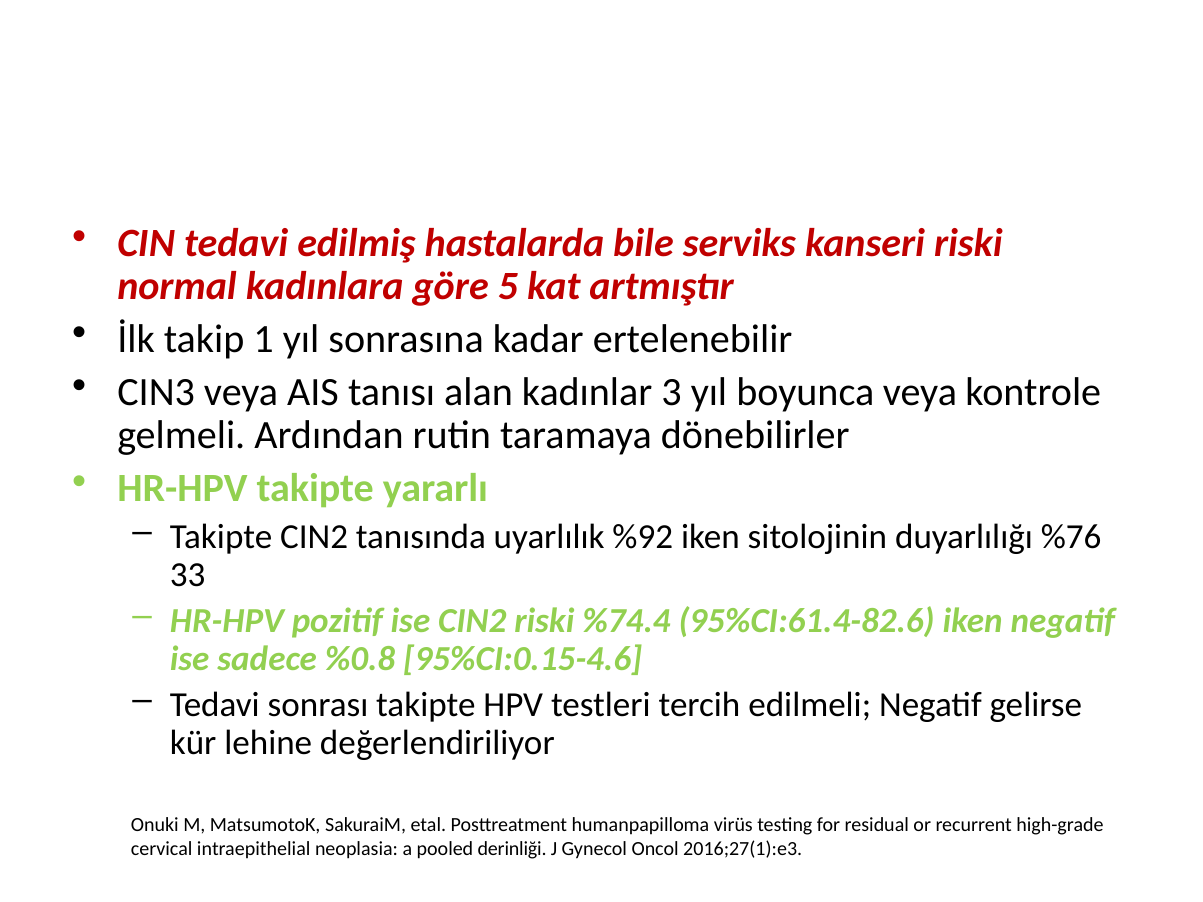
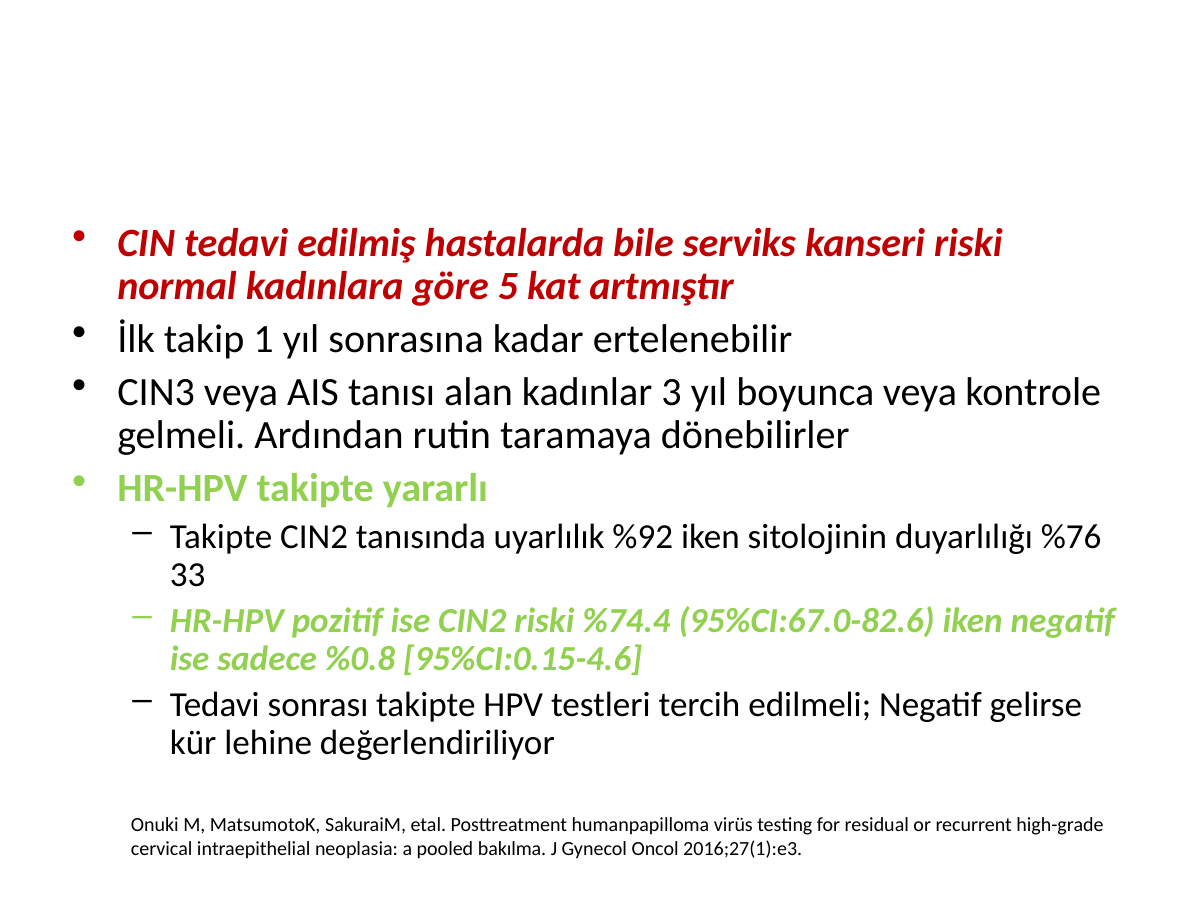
95%CI:61.4-82.6: 95%CI:61.4-82.6 -> 95%CI:67.0-82.6 (807, 621)
derinliği: derinliği -> bakılma (512, 849)
